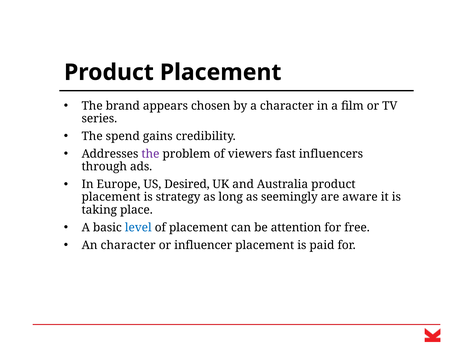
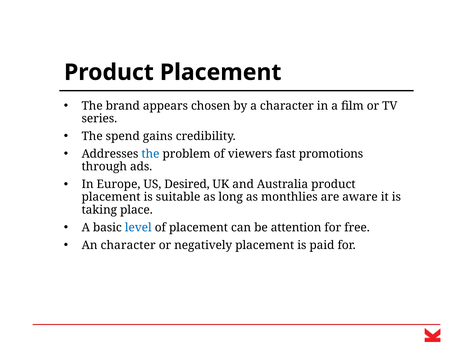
the colour: purple -> blue (150, 154)
influencers: influencers -> promotions (331, 154)
strategy: strategy -> suitable (178, 197)
seemingly: seemingly -> monthlies (289, 197)
influencer: influencer -> negatively (203, 246)
